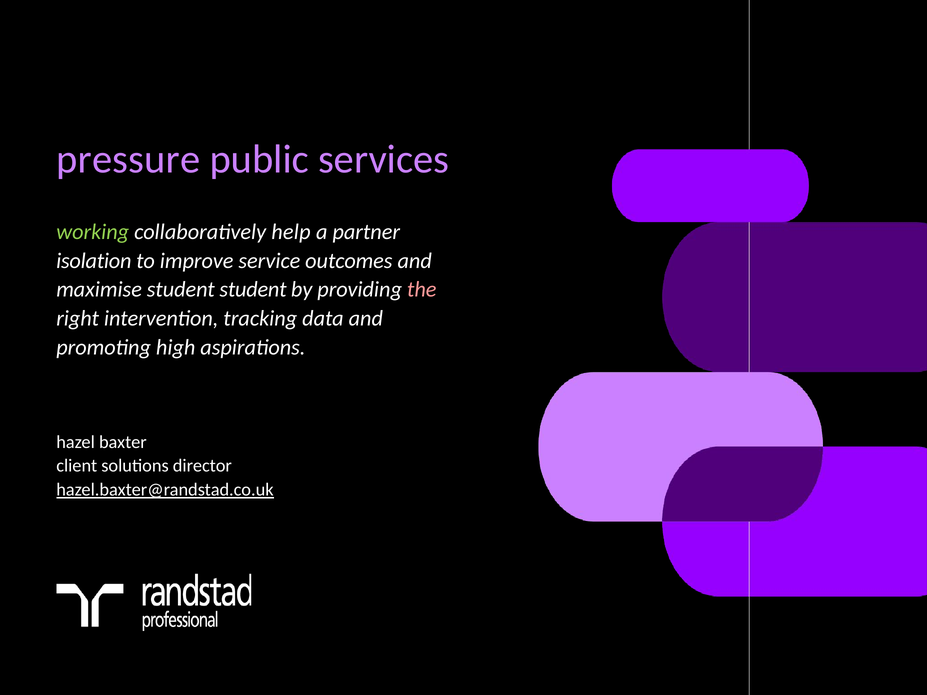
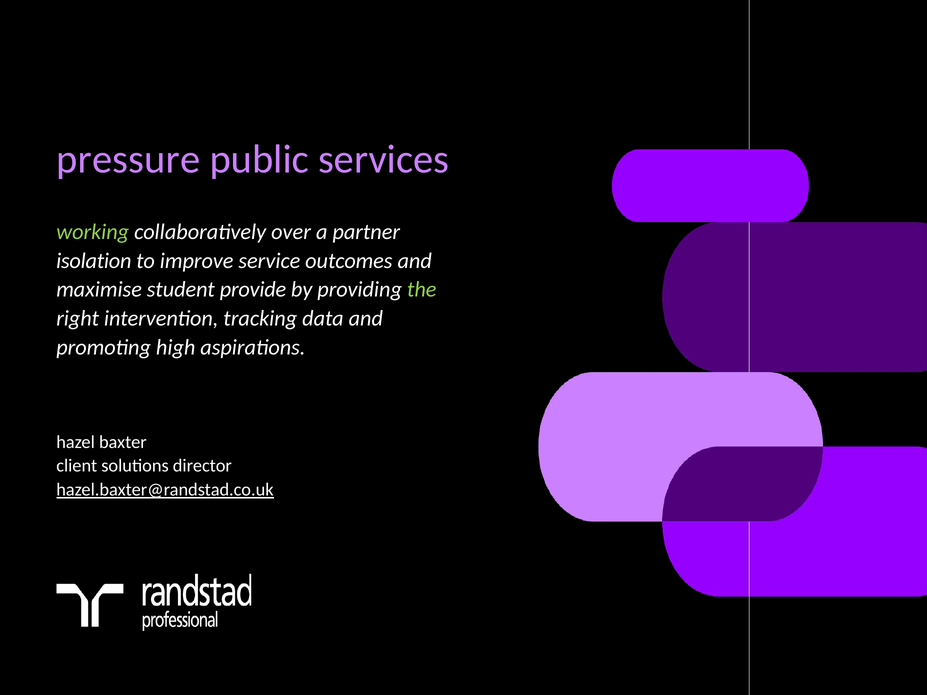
help: help -> over (291, 232)
student student: student -> provide (253, 290)
the colour: pink -> light green (422, 290)
